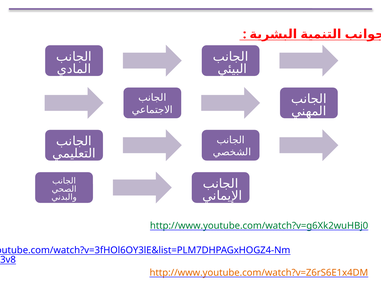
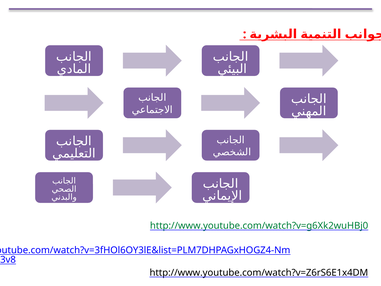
http://www.youtube.com/watch?v=Z6rS6E1x4DM colour: orange -> black (259, 272)
